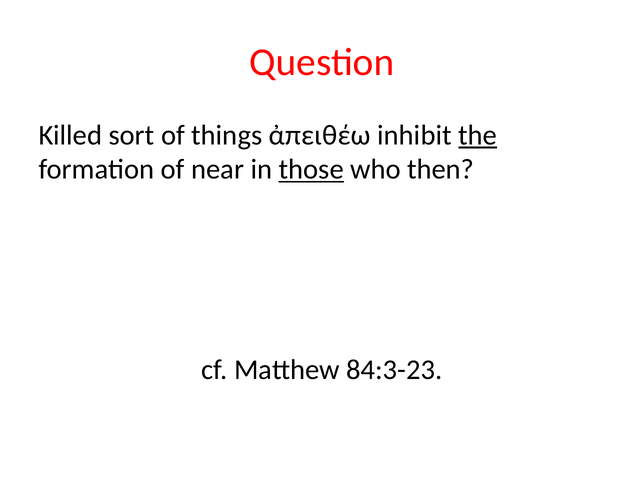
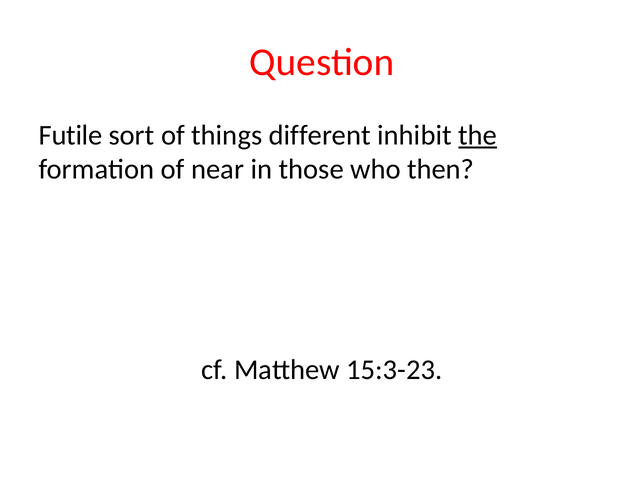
Killed: Killed -> Futile (71, 135)
ἀπειθέω: ἀπειθέω -> different (320, 135)
those underline: present -> none (311, 169)
84:3-23: 84:3-23 -> 15:3-23 (394, 370)
